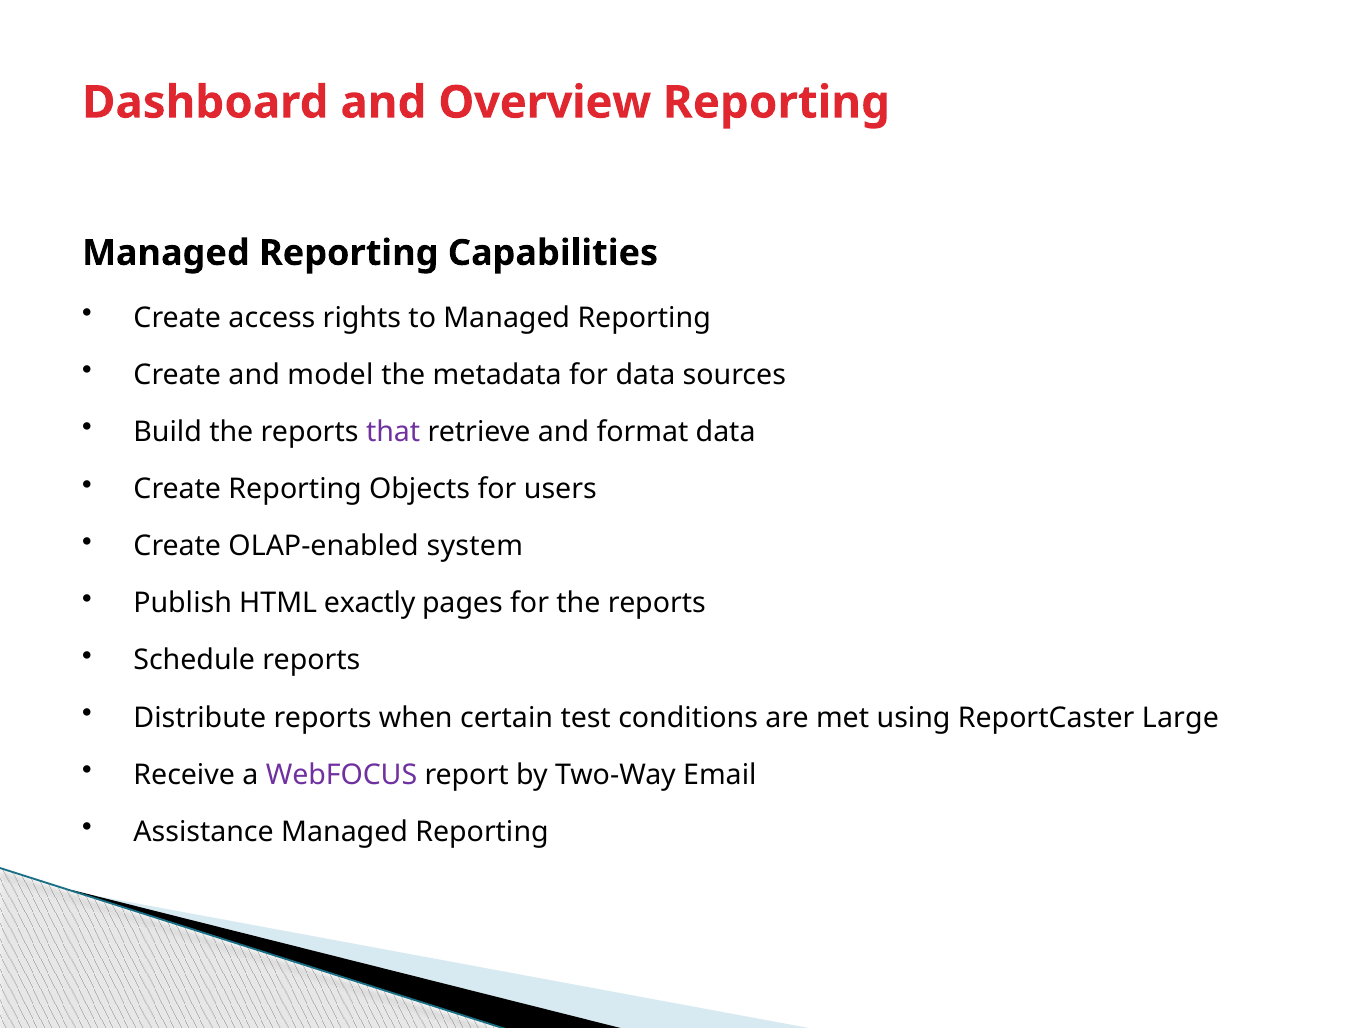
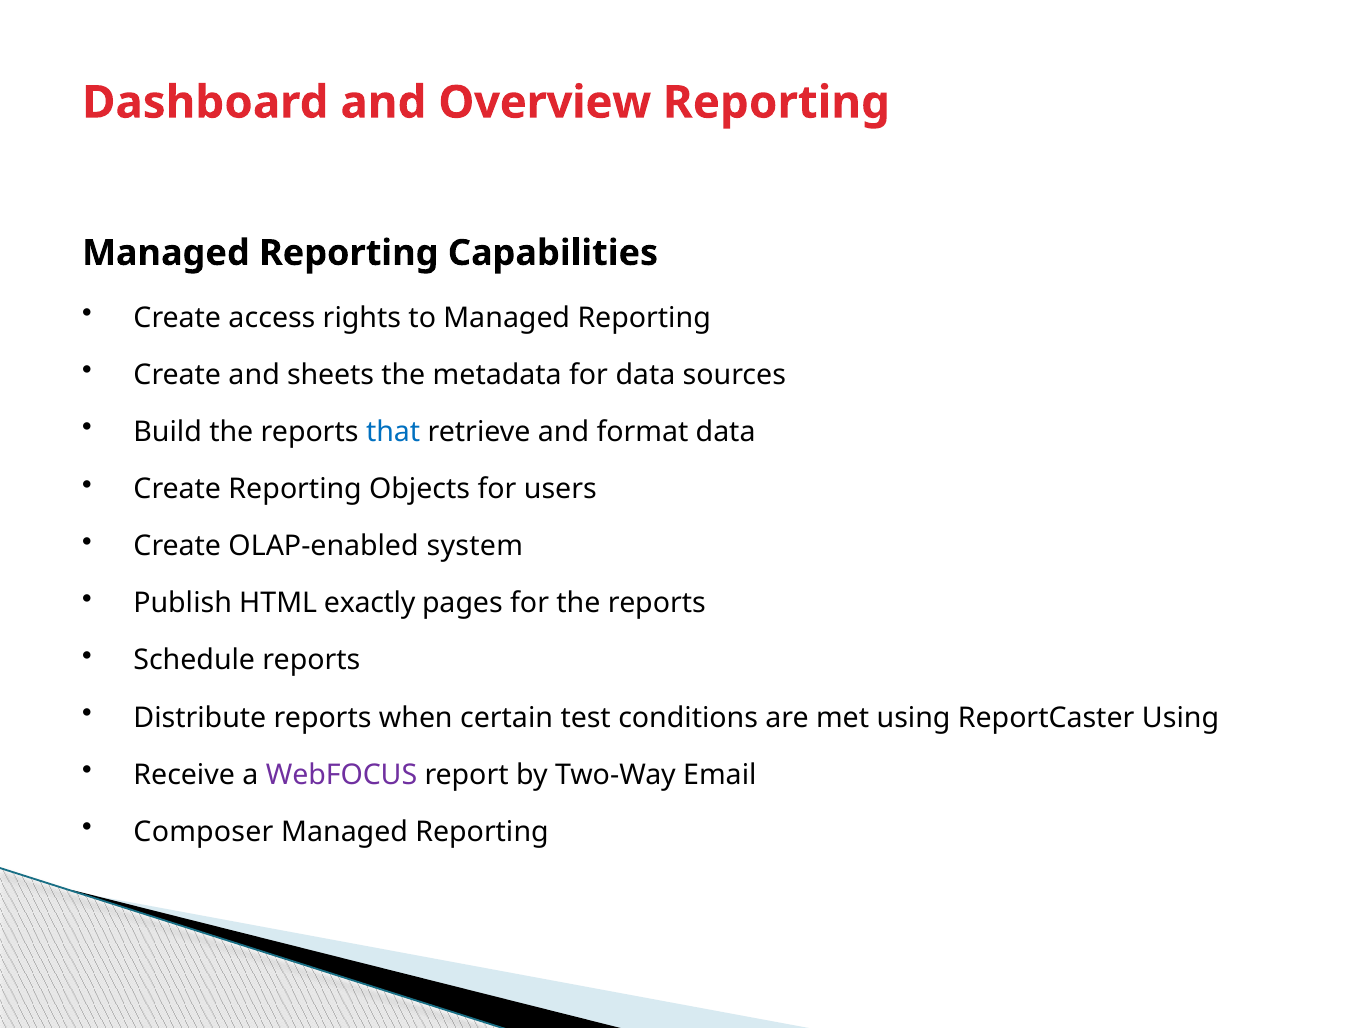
model: model -> sheets (331, 375)
that colour: purple -> blue (393, 432)
ReportCaster Large: Large -> Using (1181, 718)
Assistance: Assistance -> Composer (204, 832)
